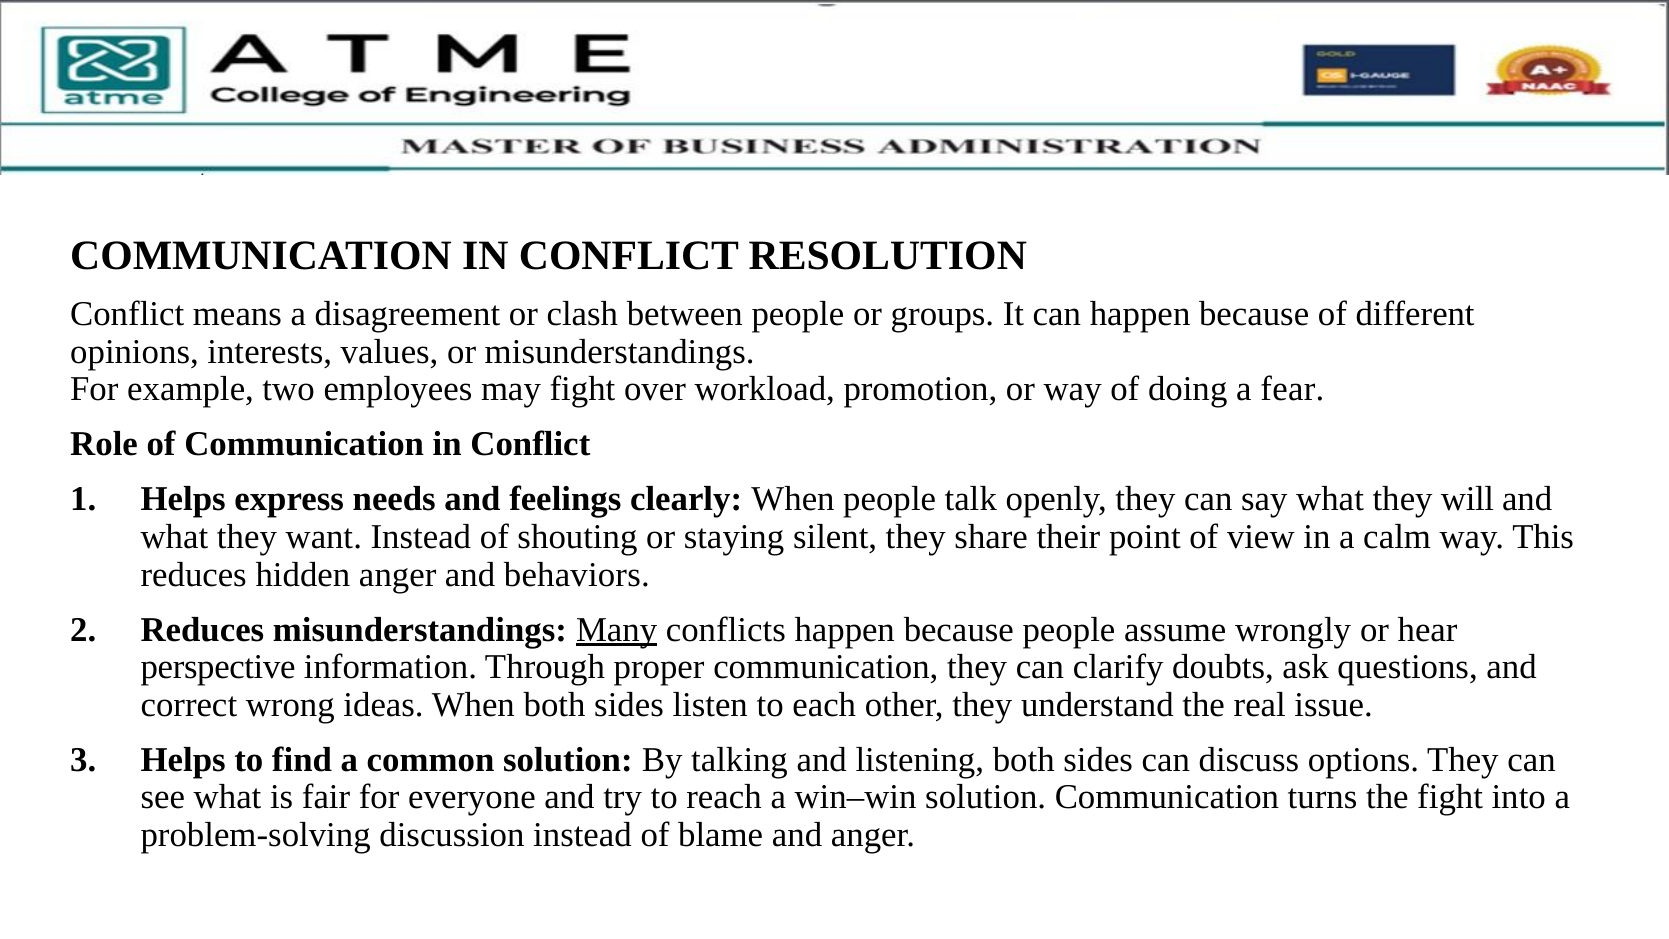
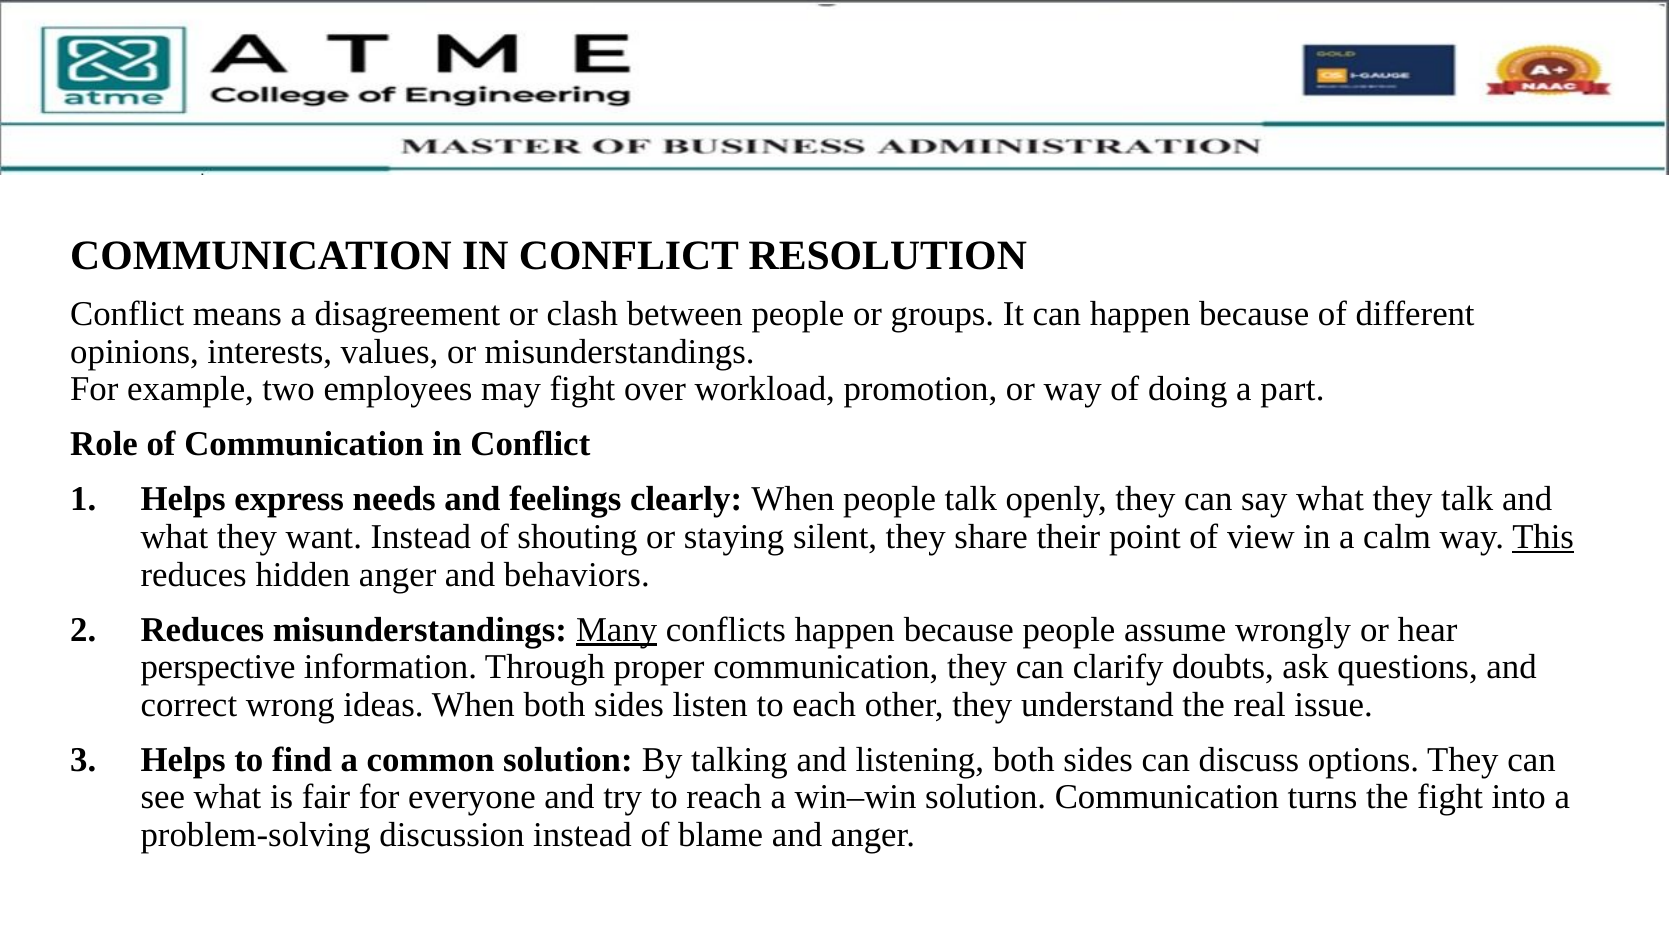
fear: fear -> part (1292, 389)
they will: will -> talk (1467, 499)
This underline: none -> present (1543, 537)
